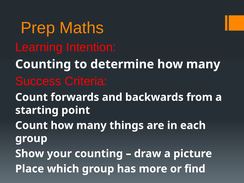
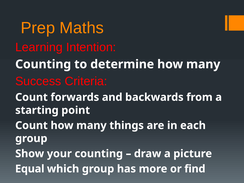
Place: Place -> Equal (30, 169)
